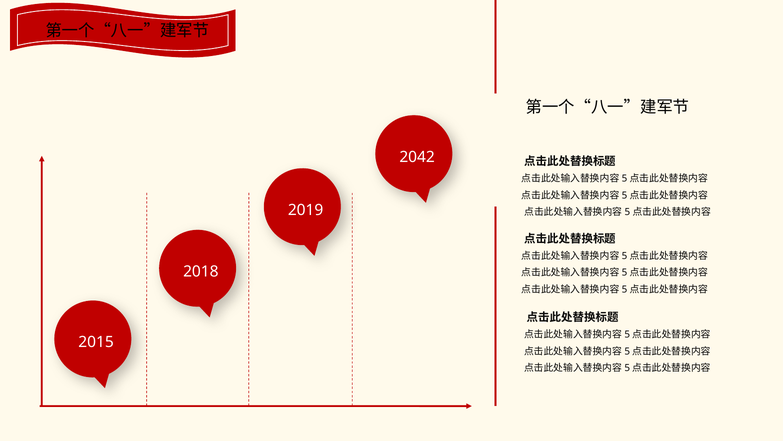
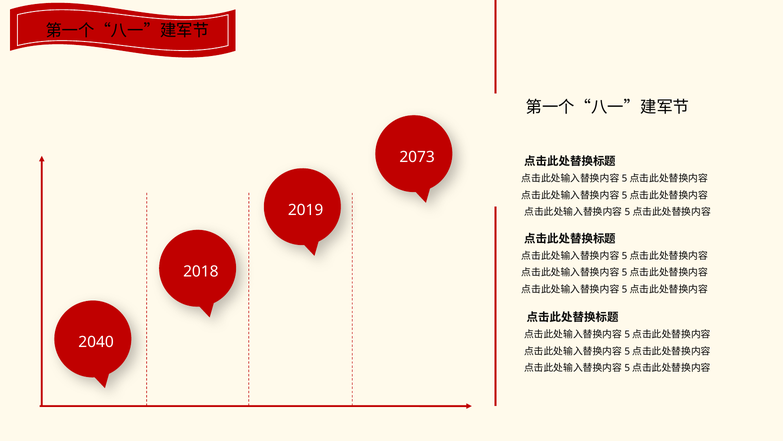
2042: 2042 -> 2073 (417, 157)
2015: 2015 -> 2040 (96, 342)
